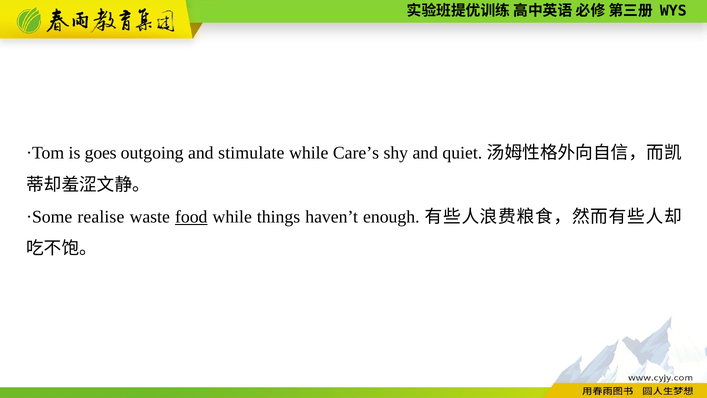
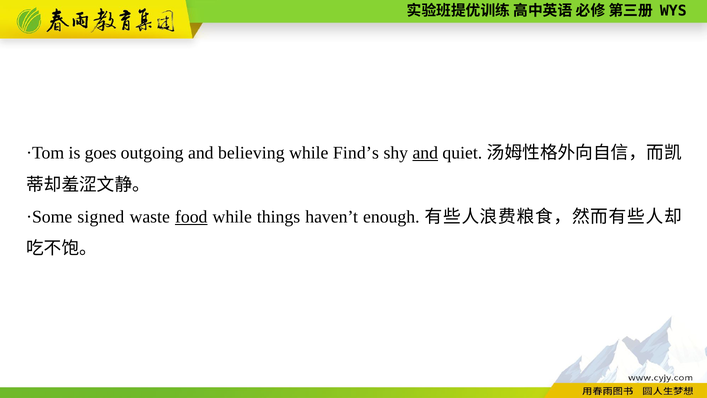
stimulate: stimulate -> believing (251, 153)
Care’s: Care’s -> Find’s (356, 153)
and underline: none -> present (425, 153)
realise: realise -> signed (101, 217)
